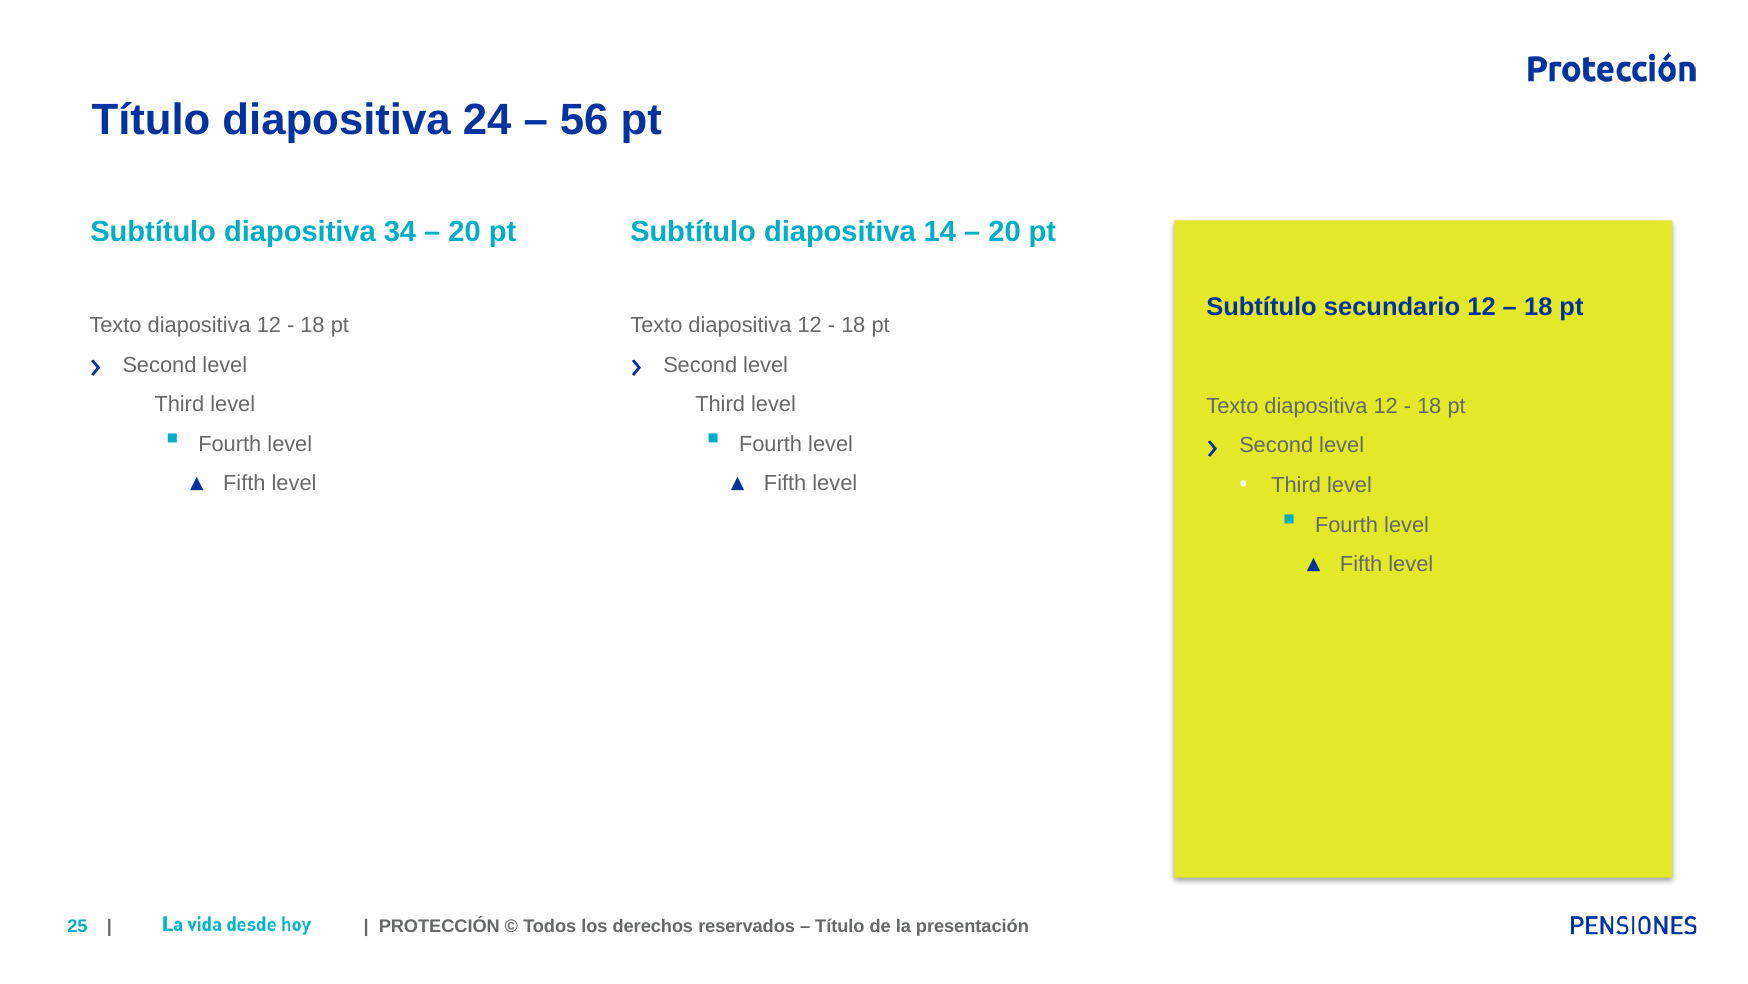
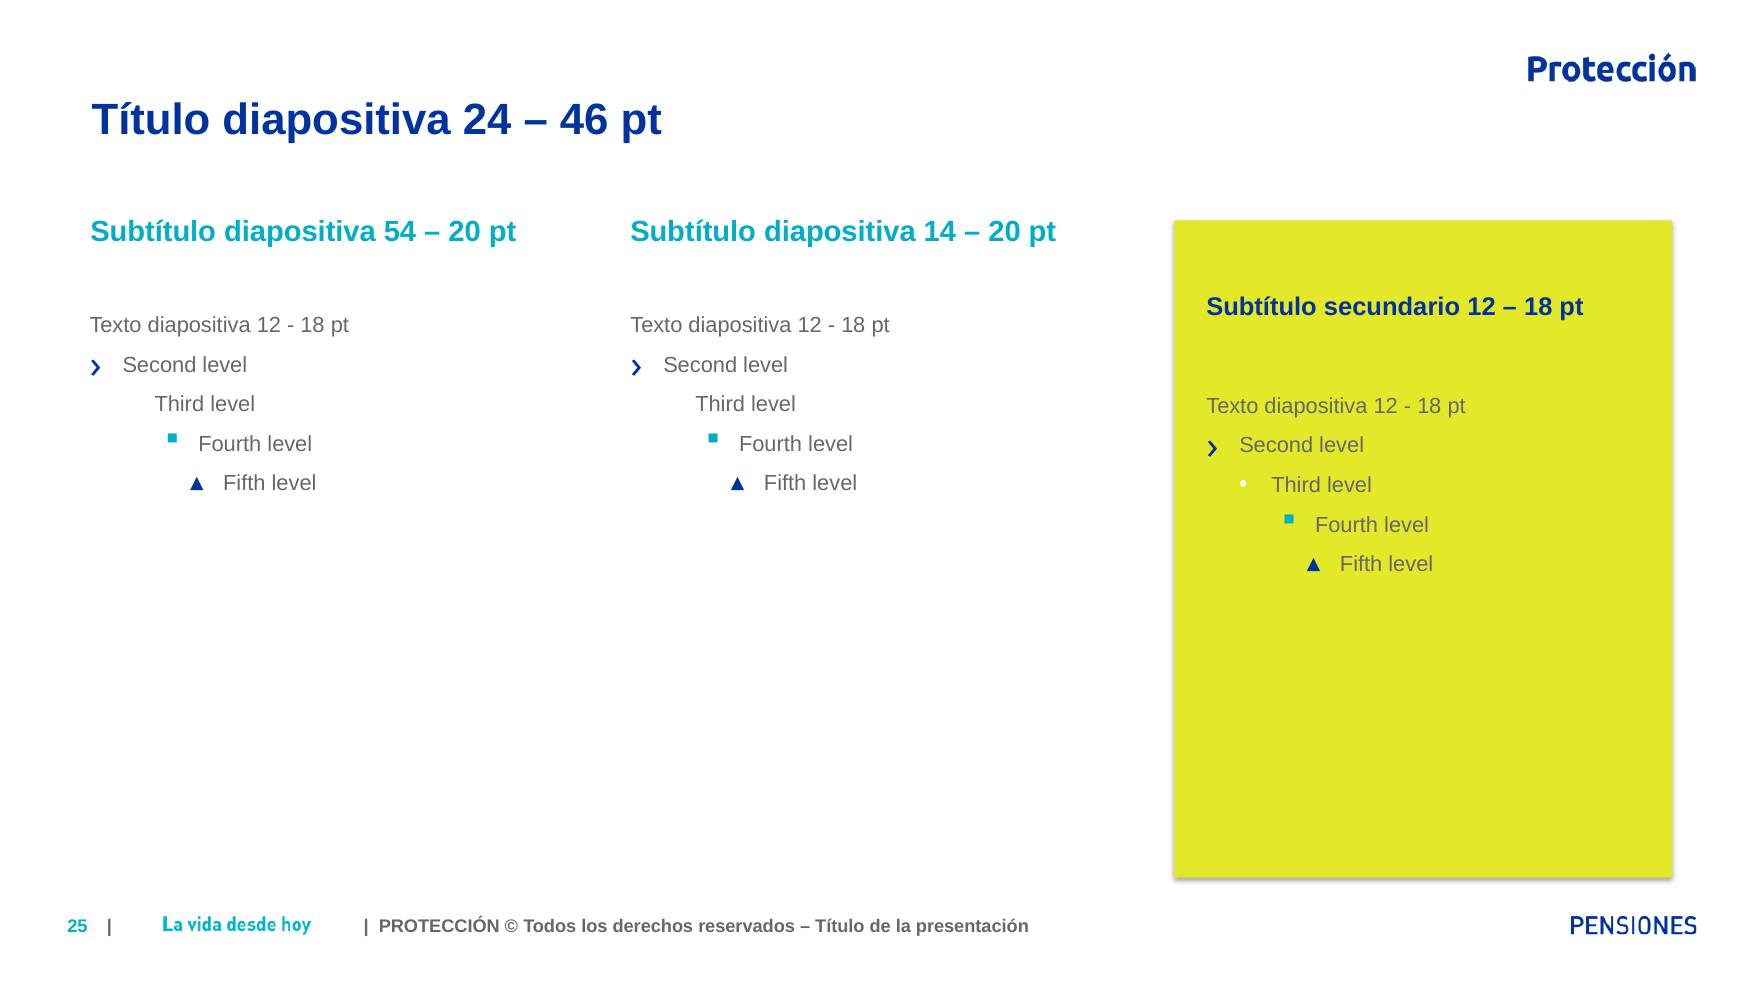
56: 56 -> 46 (584, 120)
34: 34 -> 54 (400, 231)
